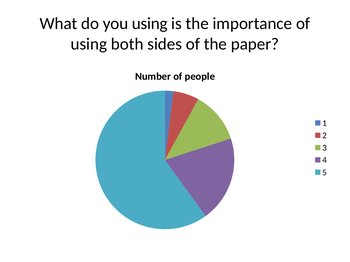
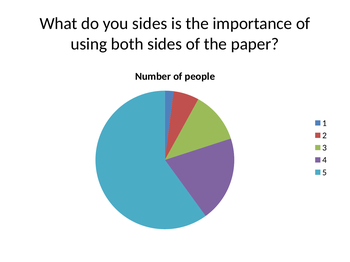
you using: using -> sides (150, 24)
